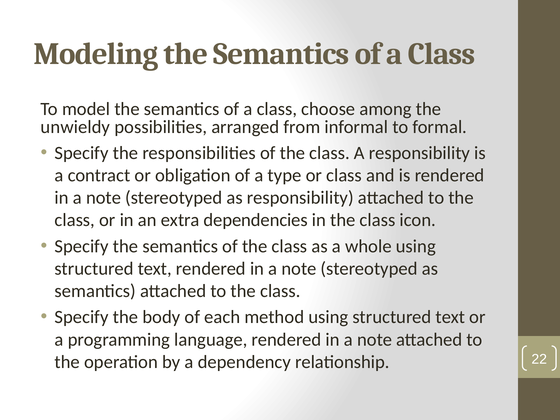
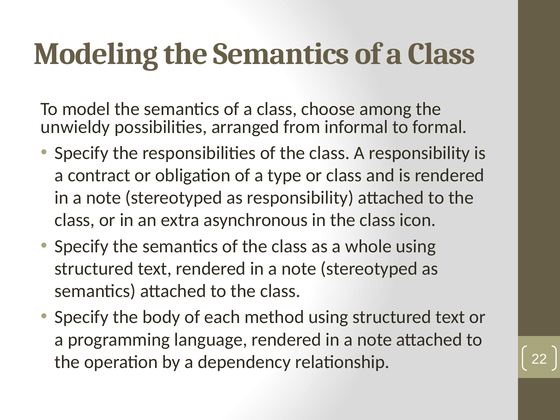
dependencies: dependencies -> asynchronous (256, 220)
